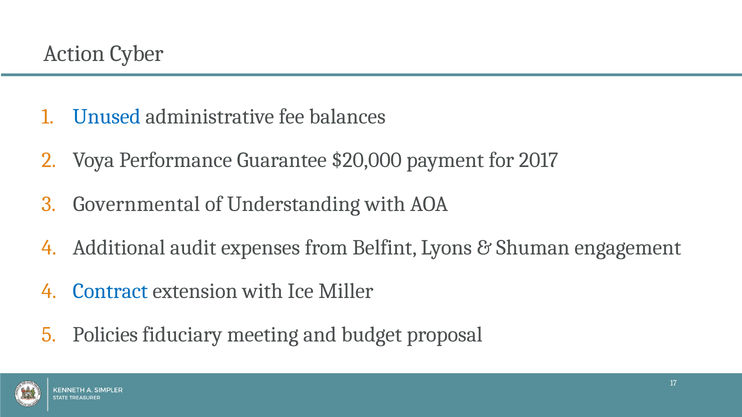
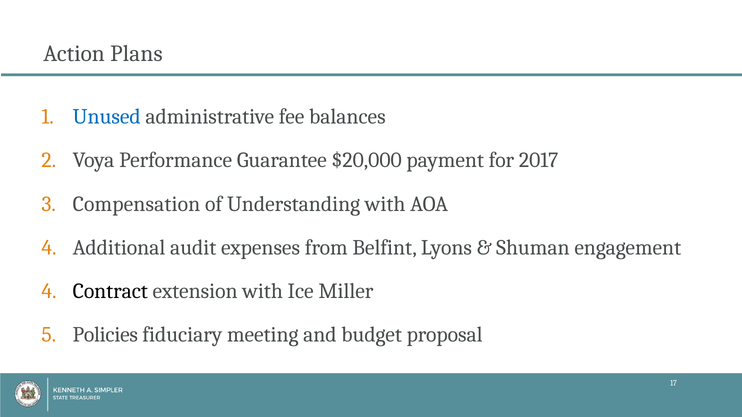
Cyber: Cyber -> Plans (136, 54)
Governmental: Governmental -> Compensation (137, 204)
Contract colour: blue -> black (110, 291)
